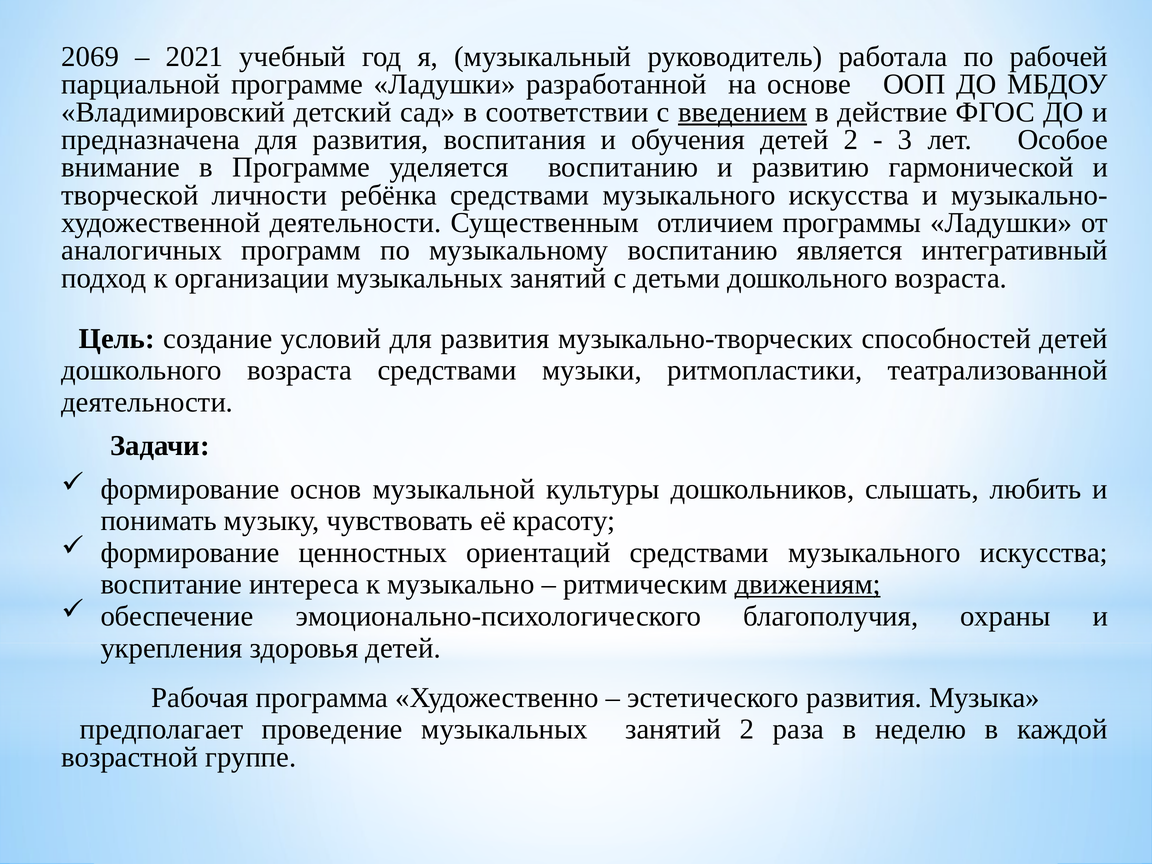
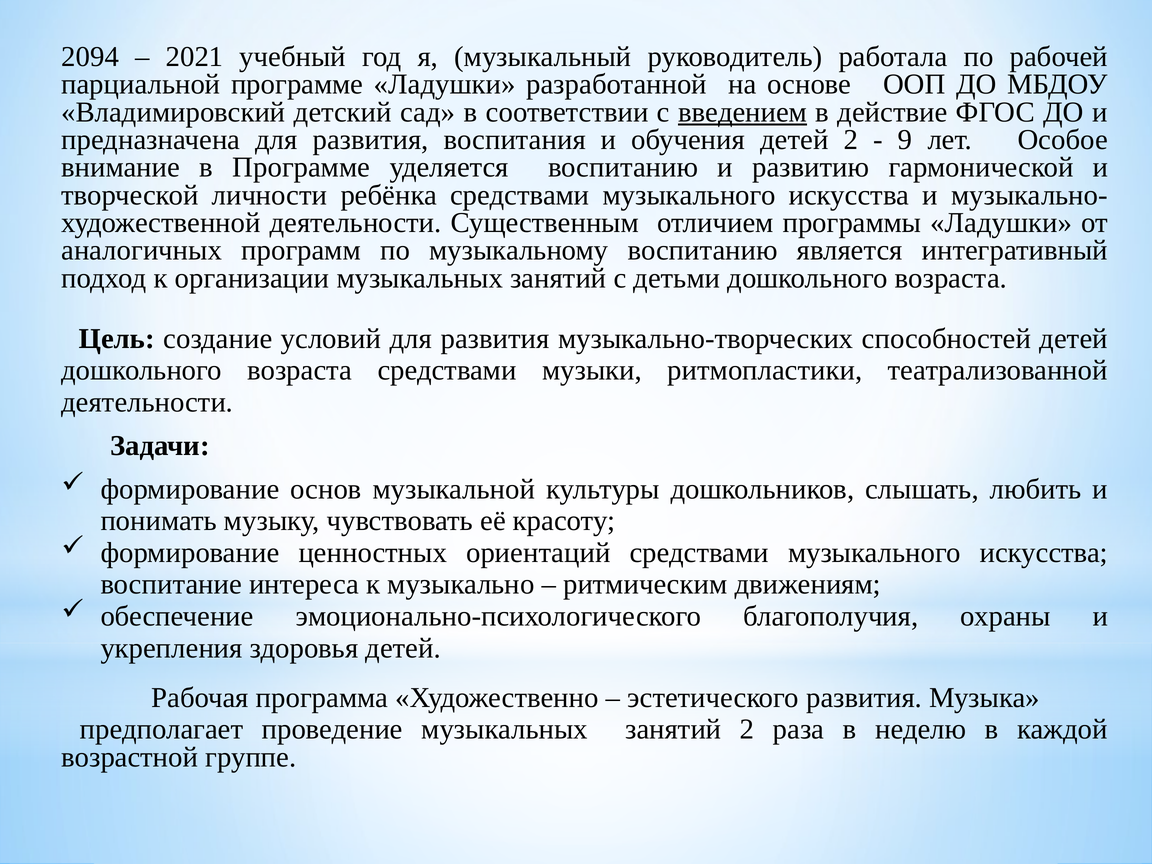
2069: 2069 -> 2094 (90, 57)
3: 3 -> 9 (905, 140)
движениям underline: present -> none (808, 584)
